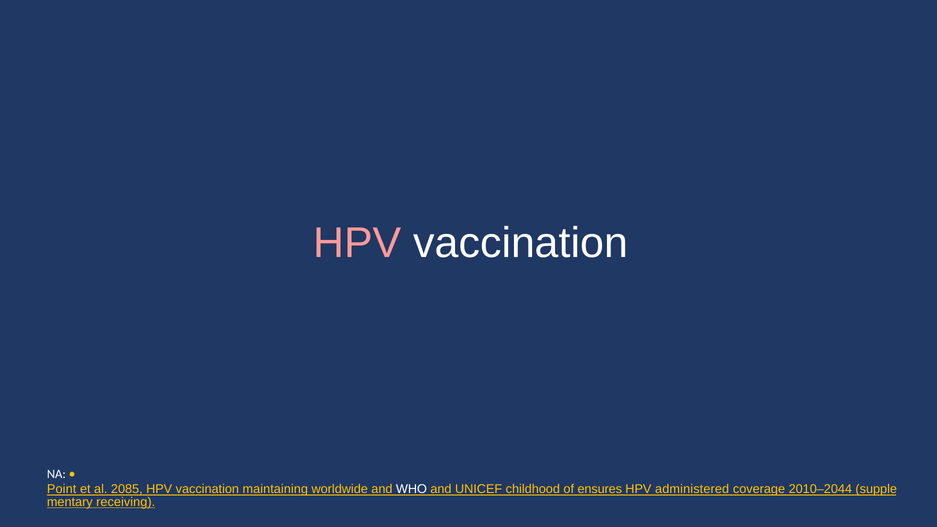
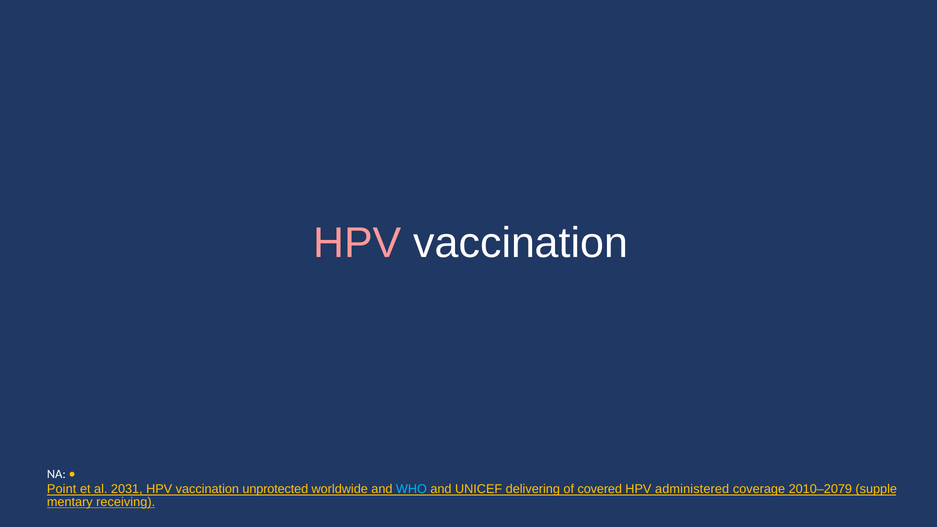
2085: 2085 -> 2031 (127, 489)
maintaining: maintaining -> unprotected (275, 489)
WHO colour: white -> light blue (411, 489)
childhood: childhood -> delivering (533, 489)
ensures: ensures -> covered (600, 489)
2010–2044: 2010–2044 -> 2010–2079 (820, 489)
